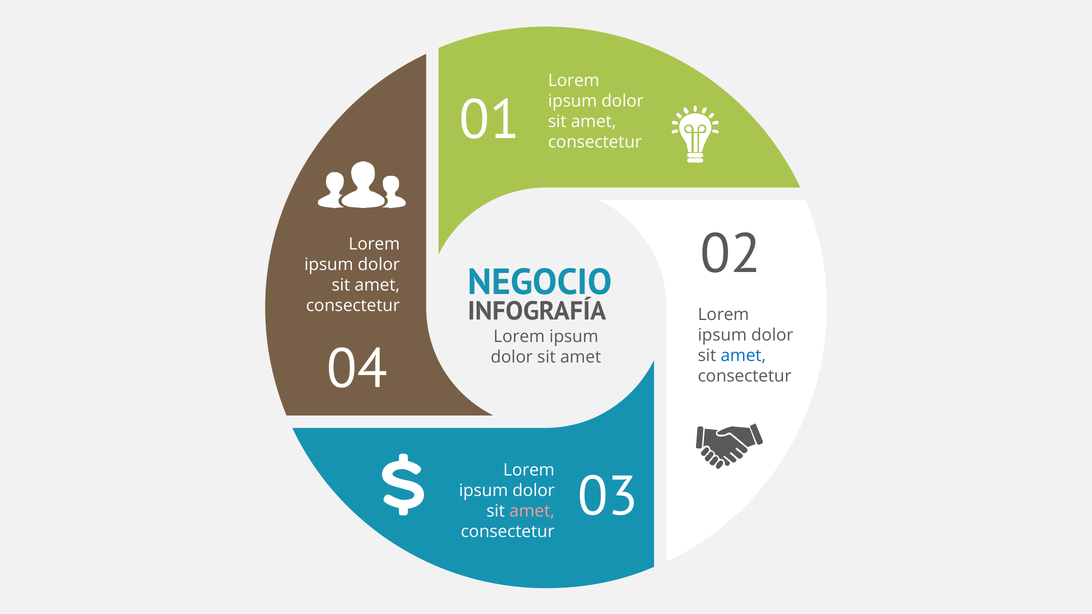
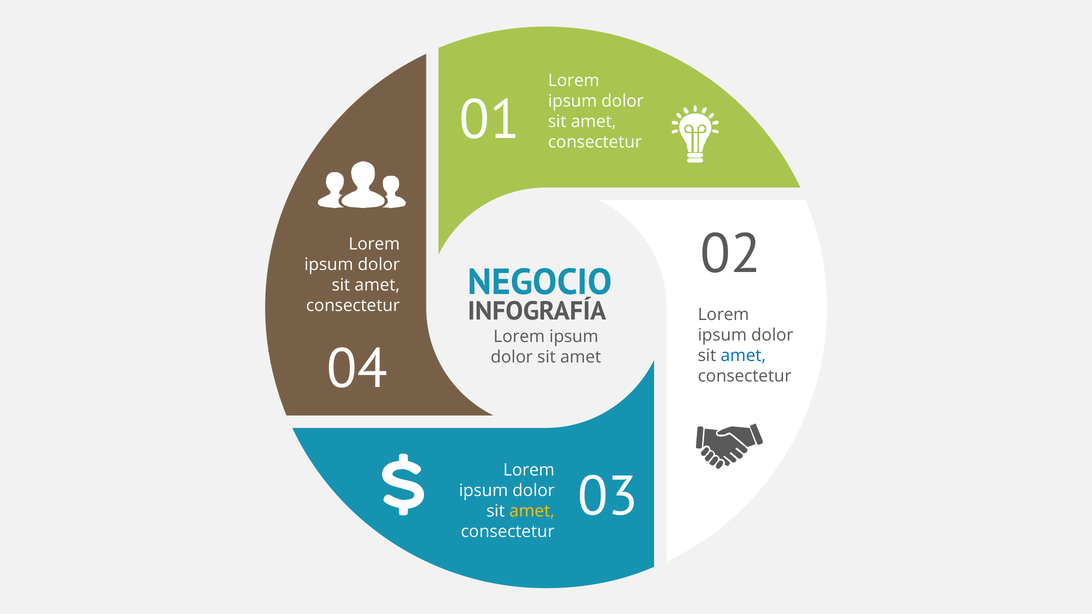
amet colour: pink -> yellow (532, 511)
